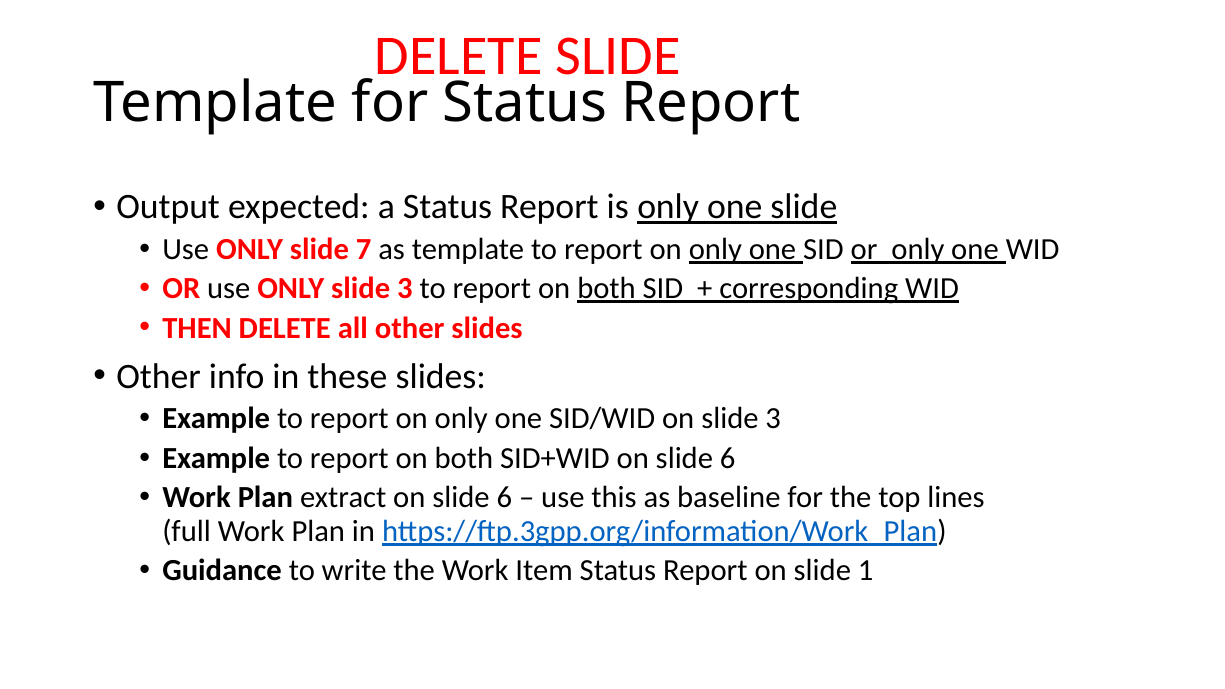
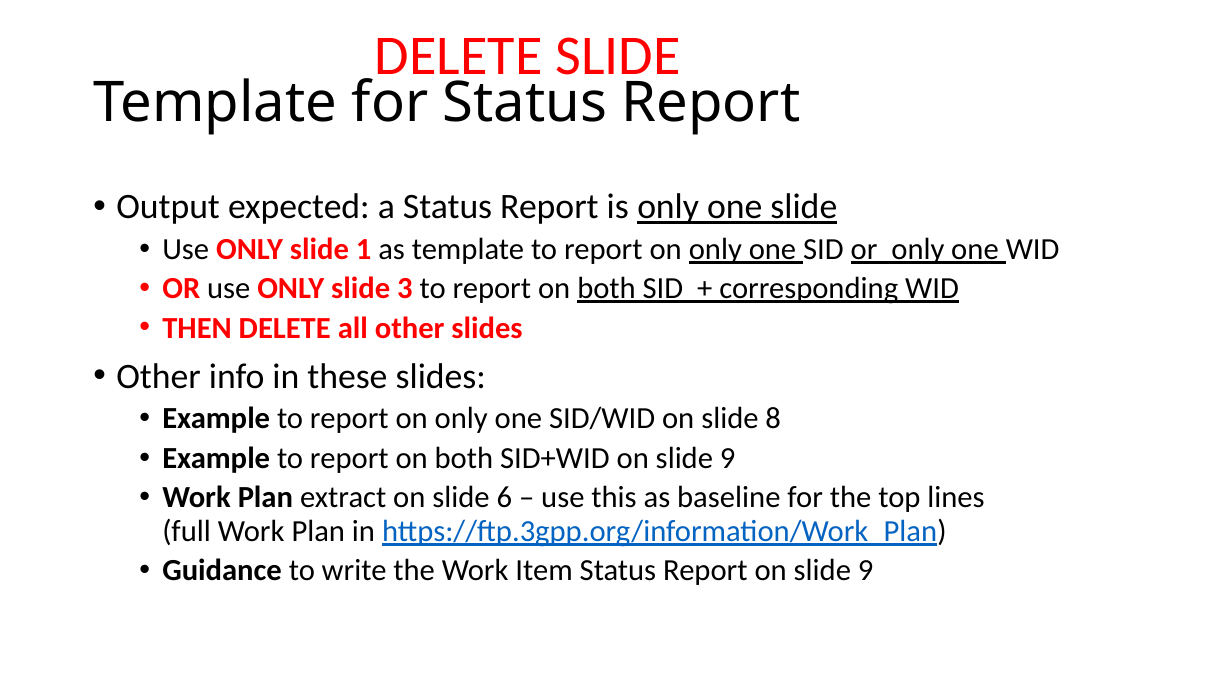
7: 7 -> 1 (364, 249)
on slide 3: 3 -> 8 (773, 419)
SID+WID on slide 6: 6 -> 9 (728, 458)
Report on slide 1: 1 -> 9 (866, 571)
